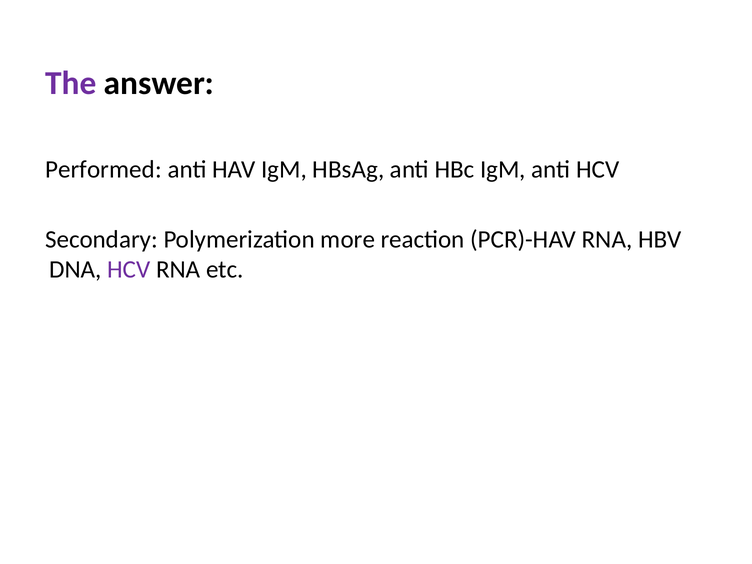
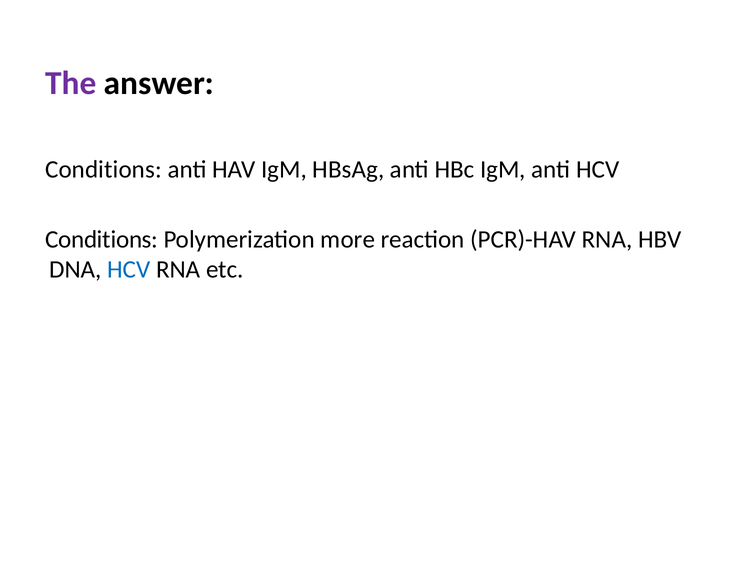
Performed: Performed -> Conditions (103, 169)
Secondary: Secondary -> Conditions (102, 240)
HCV colour: purple -> blue (129, 270)
